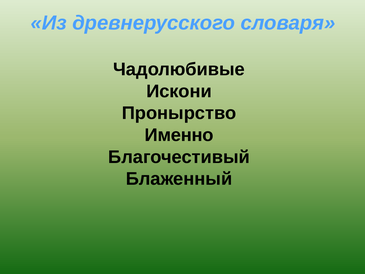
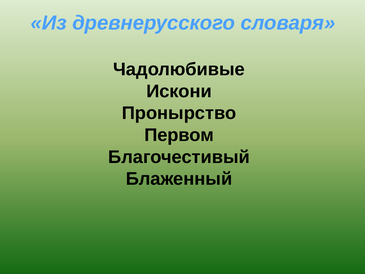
Именно: Именно -> Первом (179, 135)
